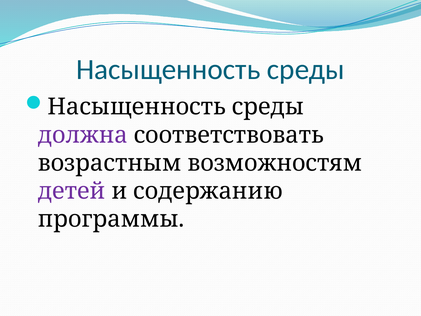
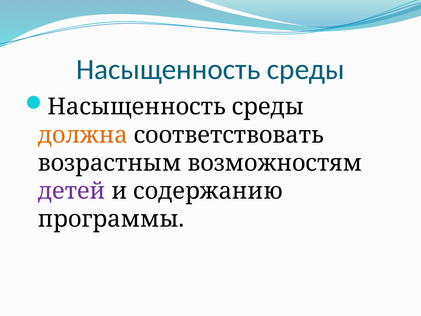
должна colour: purple -> orange (83, 135)
